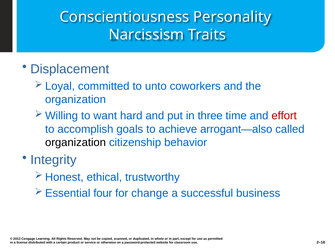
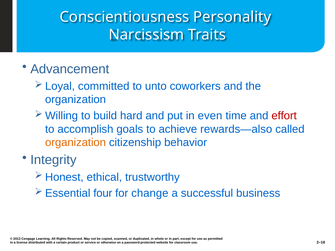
Displacement: Displacement -> Advancement (70, 69)
want: want -> build (105, 116)
three: three -> even (210, 116)
arrogant—also: arrogant—also -> rewards—also (236, 129)
organization colour: black -> orange (76, 143)
